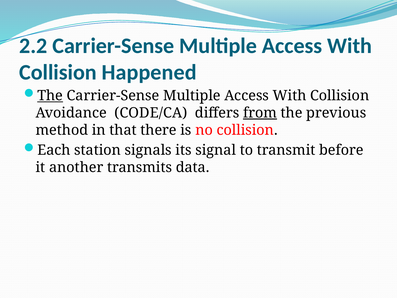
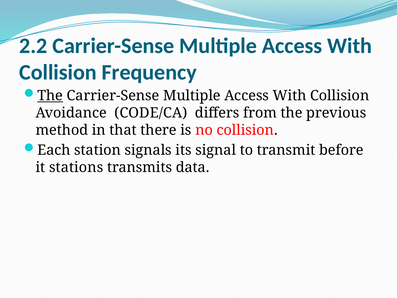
Happened: Happened -> Frequency (149, 72)
from underline: present -> none (260, 113)
another: another -> stations (76, 167)
